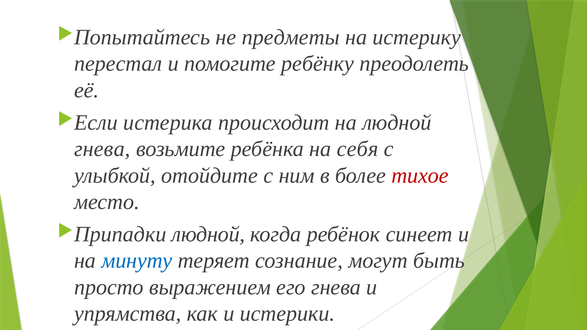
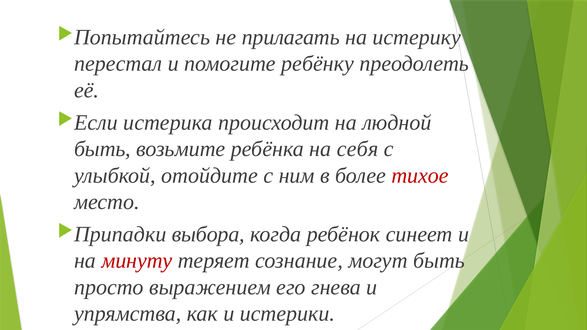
предметы: предметы -> прилагать (291, 37)
гнева: гнева -> быть (102, 149)
людной: людной -> выбора (208, 234)
минуту colour: blue -> red (137, 261)
